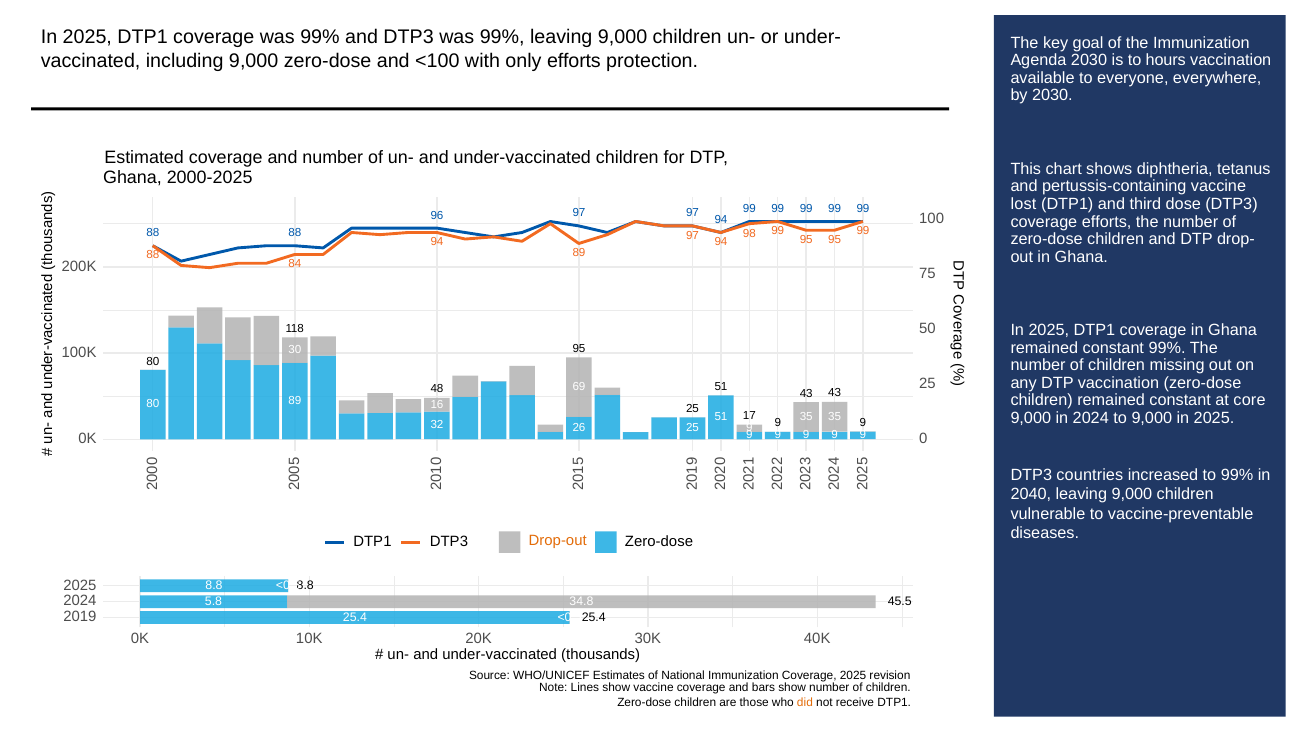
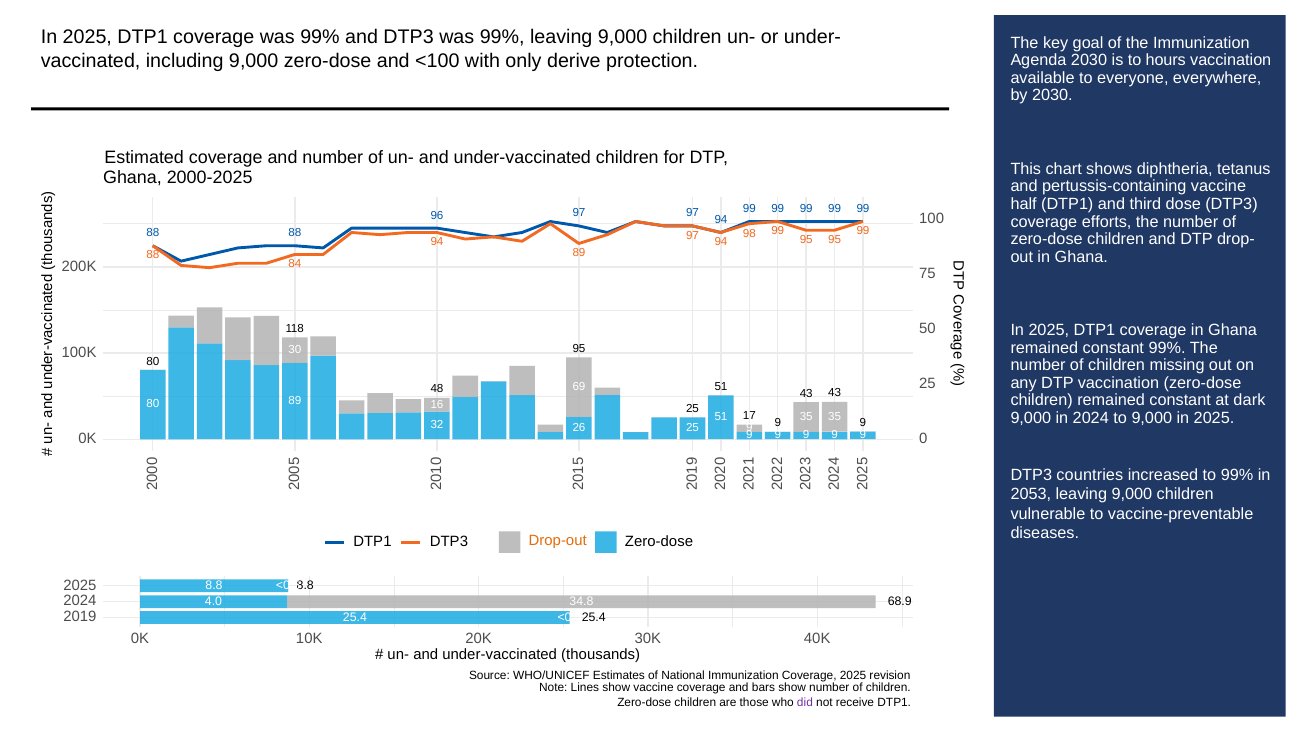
only efforts: efforts -> derive (574, 61)
lost: lost -> half (1024, 204)
core: core -> dark (1250, 401)
2040: 2040 -> 2053 (1031, 494)
5.8: 5.8 -> 4.0 (214, 602)
45.5: 45.5 -> 68.9 (900, 602)
did colour: orange -> purple (805, 702)
